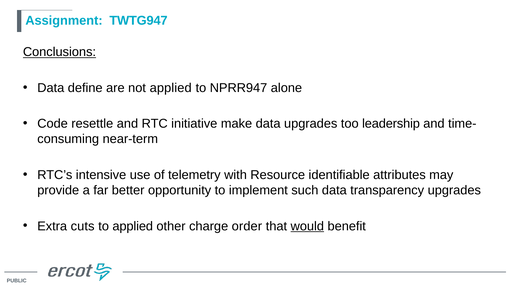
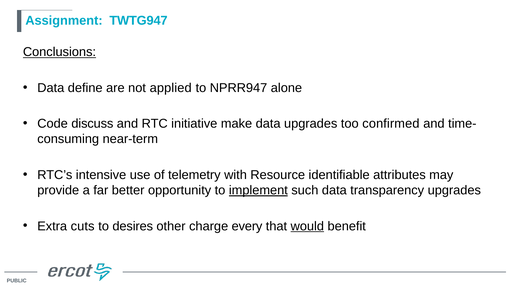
resettle: resettle -> discuss (92, 123)
leadership: leadership -> confirmed (391, 123)
implement underline: none -> present (258, 190)
to applied: applied -> desires (133, 226)
order: order -> every (247, 226)
